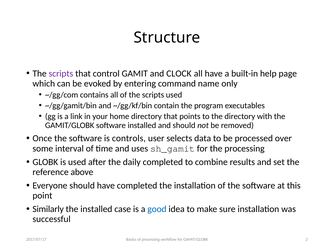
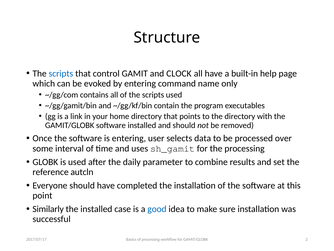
scripts colour: purple -> blue (61, 73)
is controls: controls -> entering (129, 138)
daily completed: completed -> parameter (163, 162)
above: above -> autcln (82, 172)
